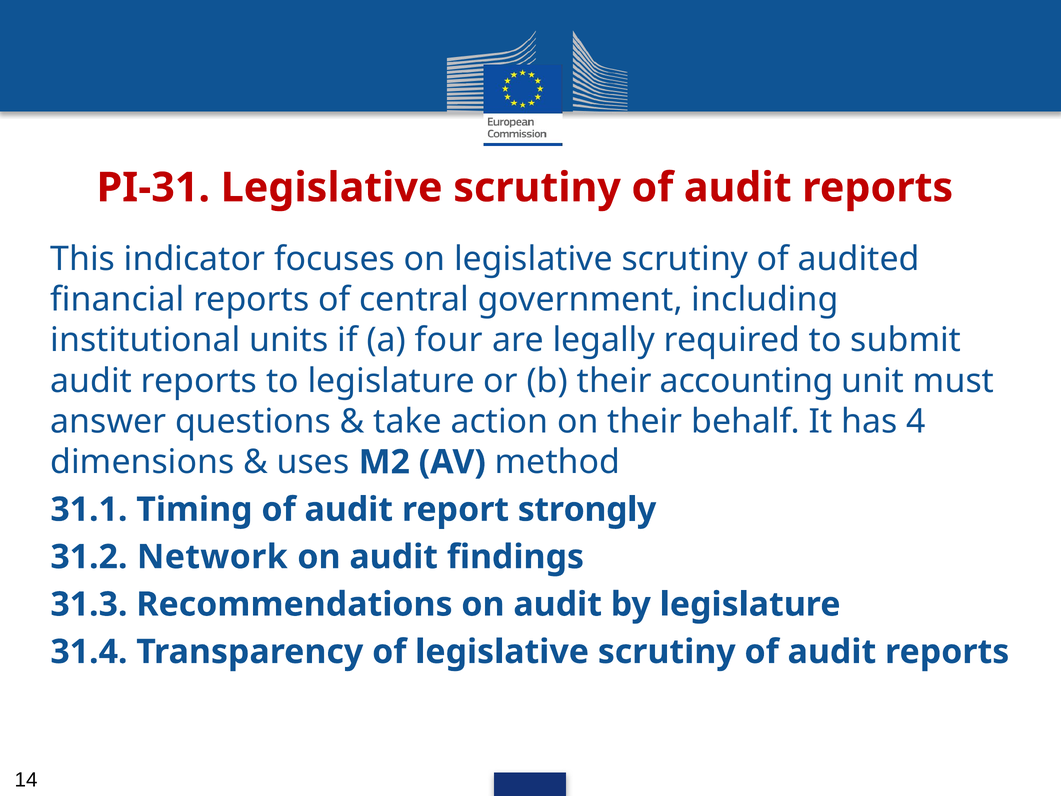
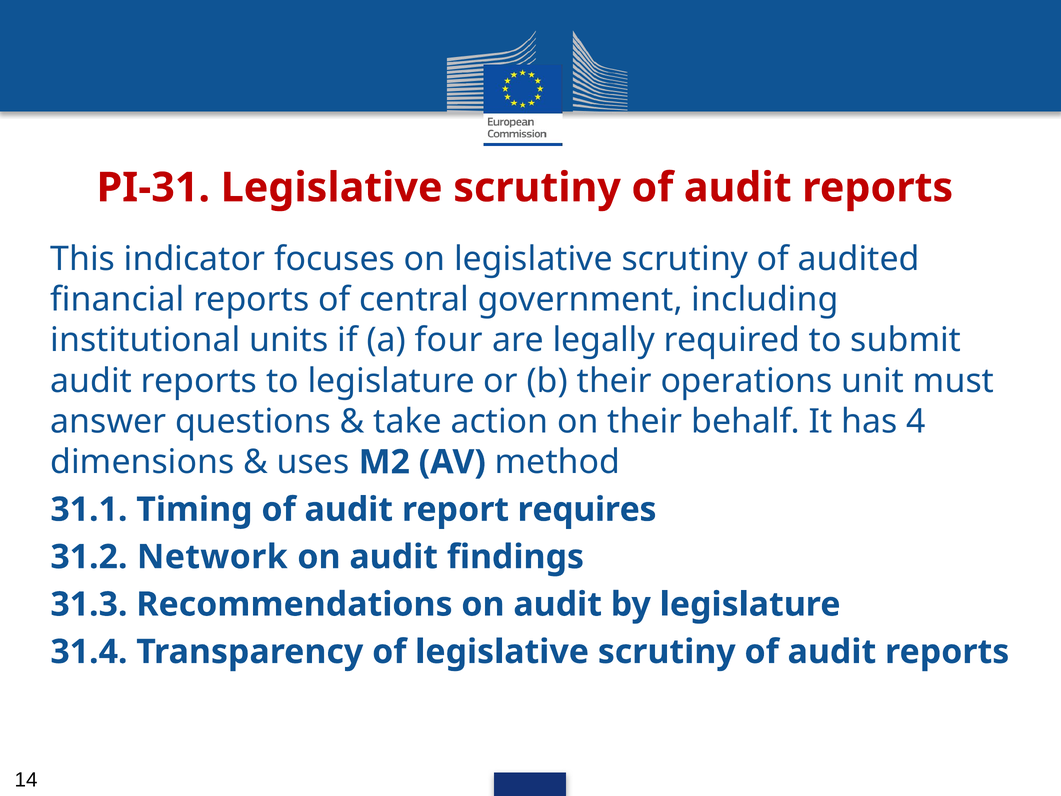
accounting: accounting -> operations (746, 381)
strongly: strongly -> requires (587, 509)
